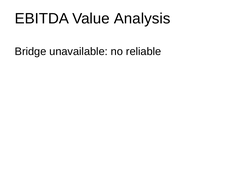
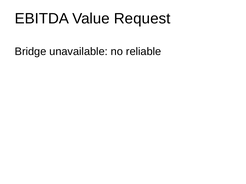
Analysis: Analysis -> Request (142, 19)
